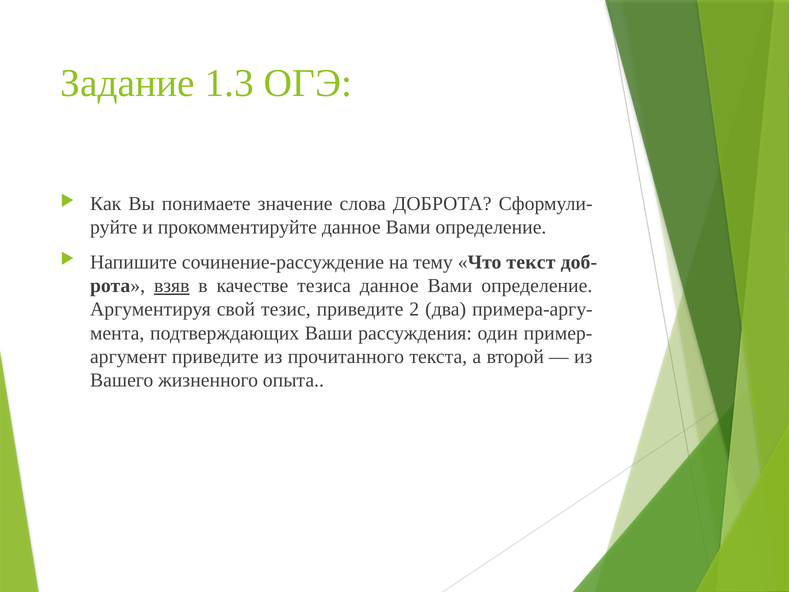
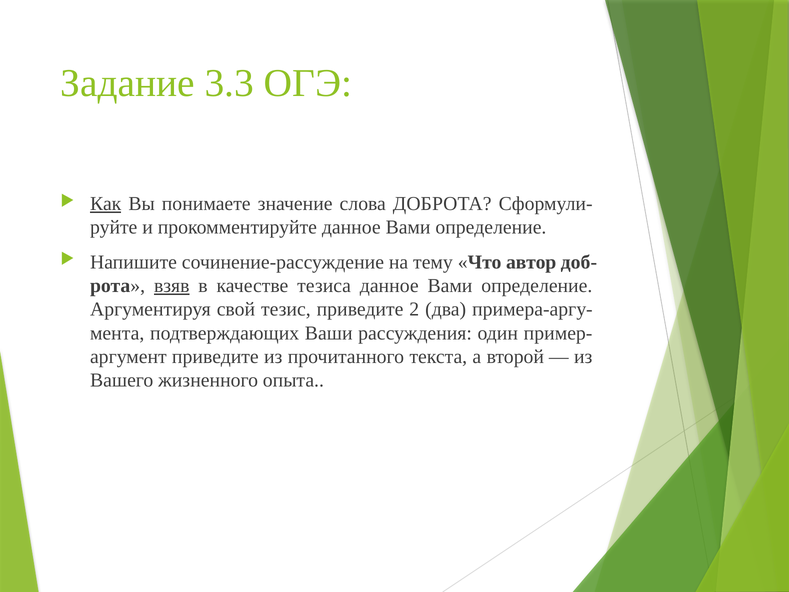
1.3: 1.3 -> 3.3 (229, 83)
Как underline: none -> present (106, 204)
текст: текст -> автор (531, 262)
